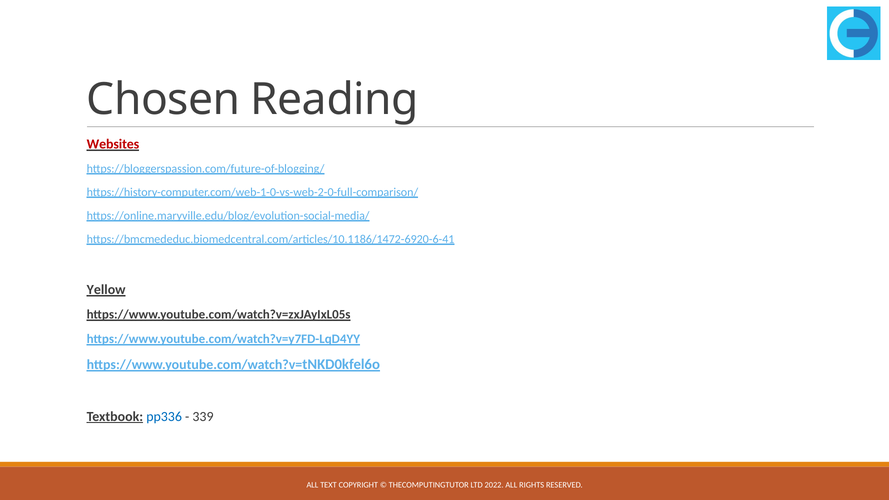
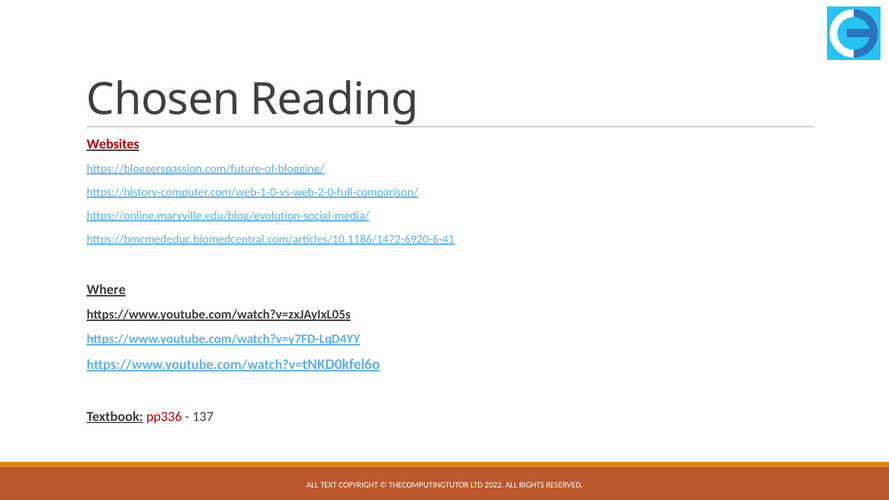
Yellow: Yellow -> Where (106, 290)
pp336 colour: blue -> red (164, 417)
339: 339 -> 137 (203, 417)
